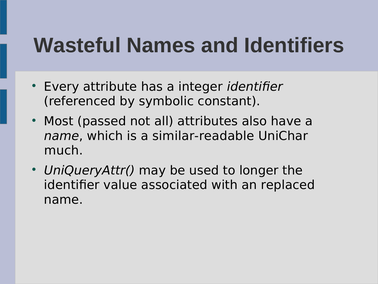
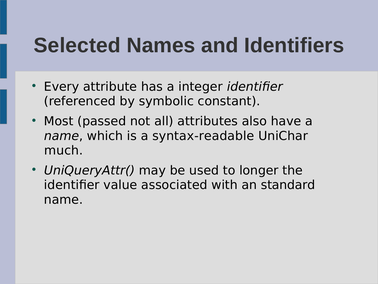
Wasteful: Wasteful -> Selected (77, 45)
similar-readable: similar-readable -> syntax-readable (203, 136)
replaced: replaced -> standard (288, 185)
